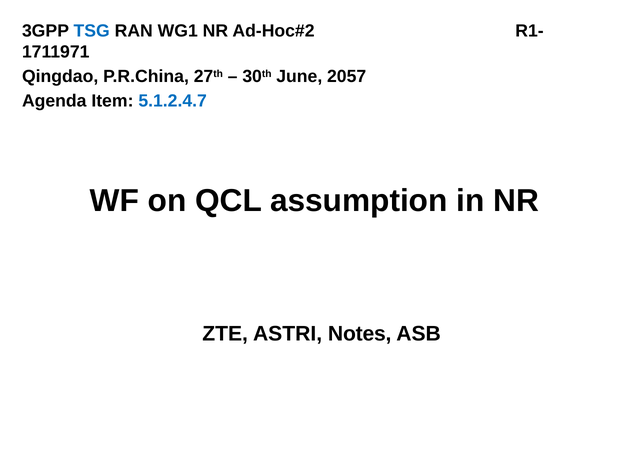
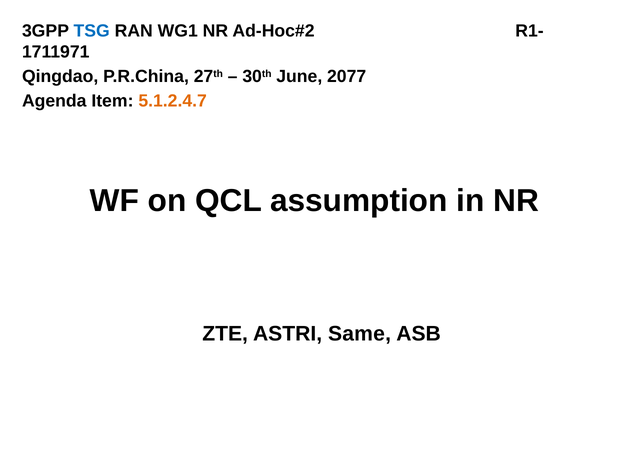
2057: 2057 -> 2077 (347, 76)
5.1.2.4.7 colour: blue -> orange (173, 101)
Notes: Notes -> Same (360, 334)
